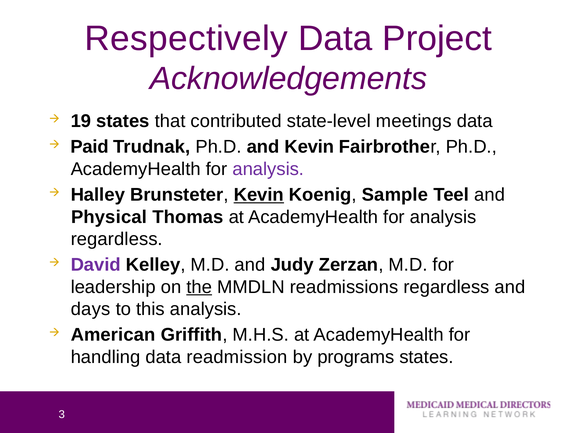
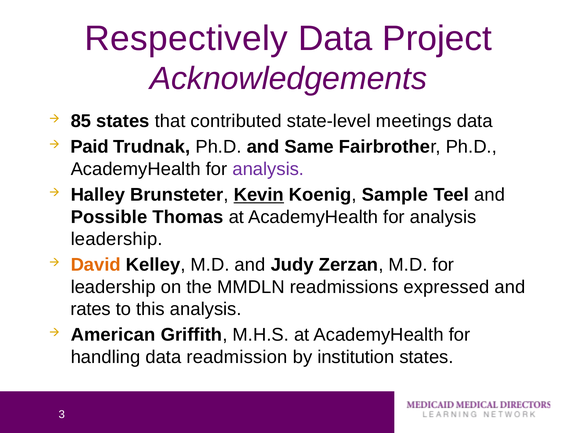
19: 19 -> 85 (81, 121)
and Kevin: Kevin -> Same (309, 147)
Physical: Physical -> Possible (109, 217)
regardless: regardless -> leadership (117, 239)
David colour: purple -> orange (96, 265)
the underline: present -> none (199, 287)
readmissions regardless: regardless -> expressed (446, 287)
days: days -> rates (91, 309)
programs: programs -> institution (356, 357)
